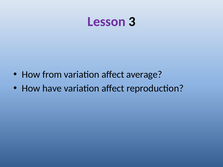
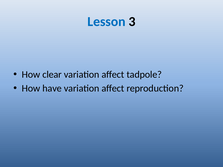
Lesson colour: purple -> blue (106, 22)
from: from -> clear (52, 75)
average: average -> tadpole (144, 75)
